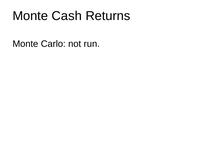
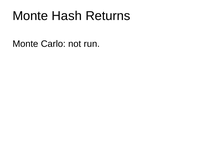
Cash: Cash -> Hash (67, 16)
